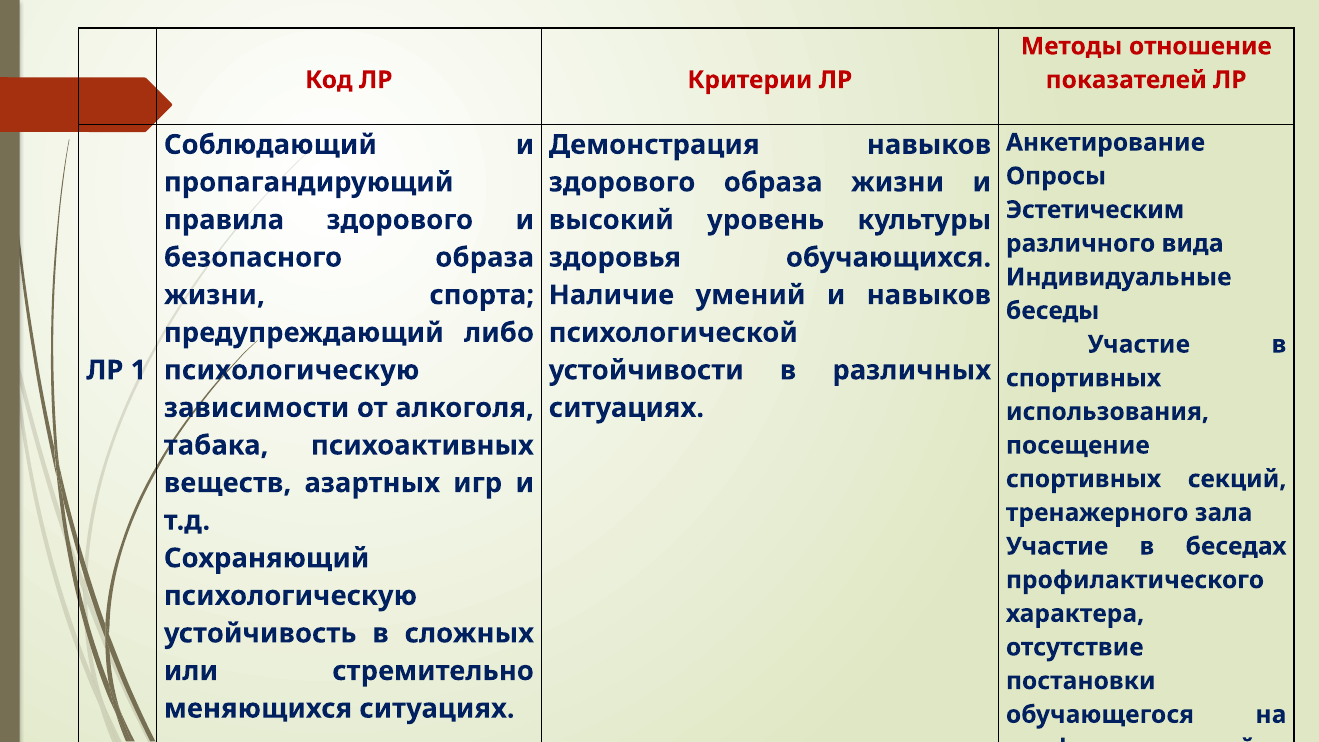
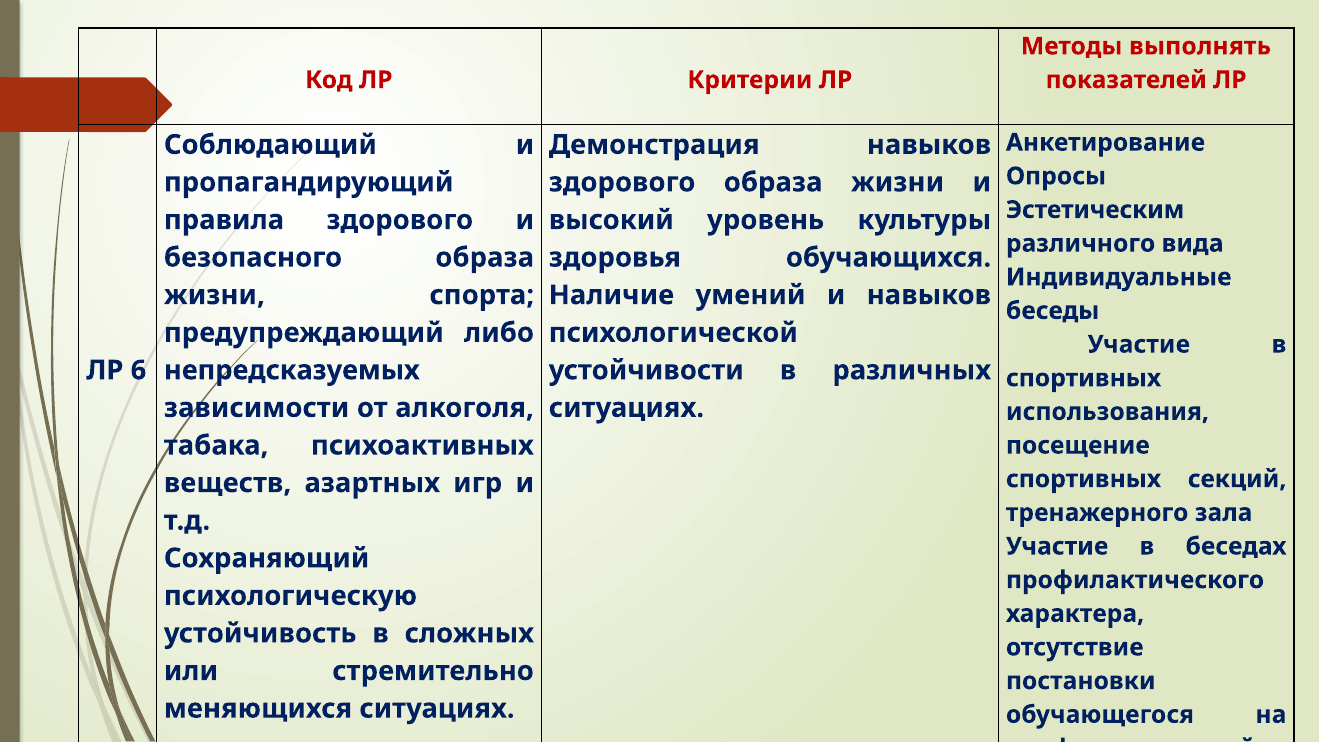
отношение: отношение -> выполнять (1200, 46)
1: 1 -> 6 (138, 370)
психологическую: психологическую -> непредсказуемых (292, 370)
